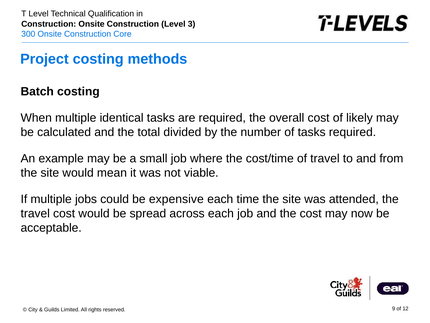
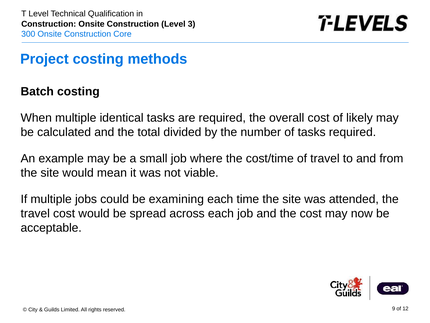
expensive: expensive -> examining (176, 199)
